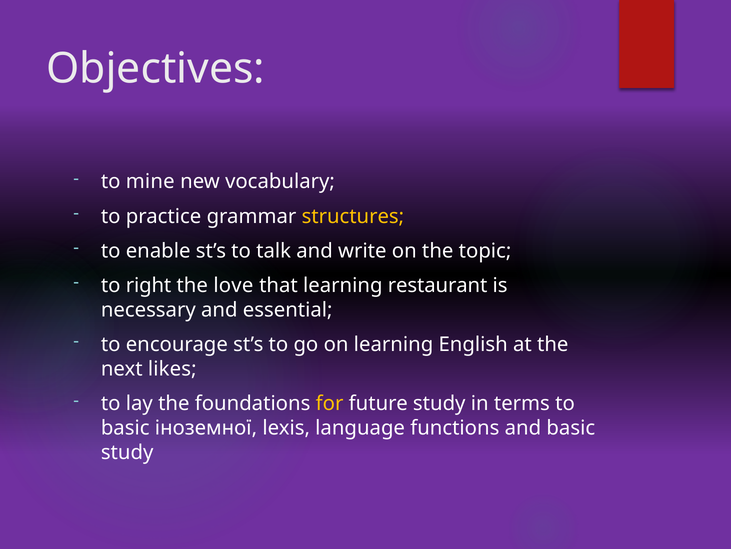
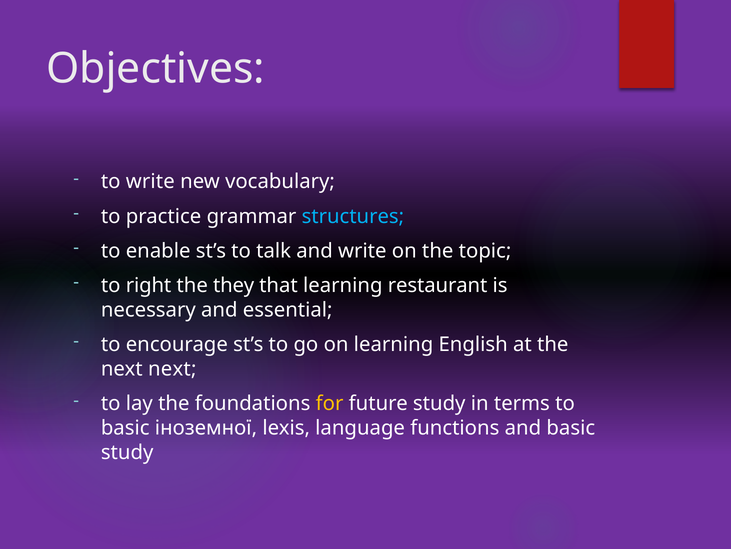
to mine: mine -> write (150, 181)
structures colour: yellow -> light blue (353, 216)
love: love -> they (234, 285)
next likes: likes -> next (172, 368)
